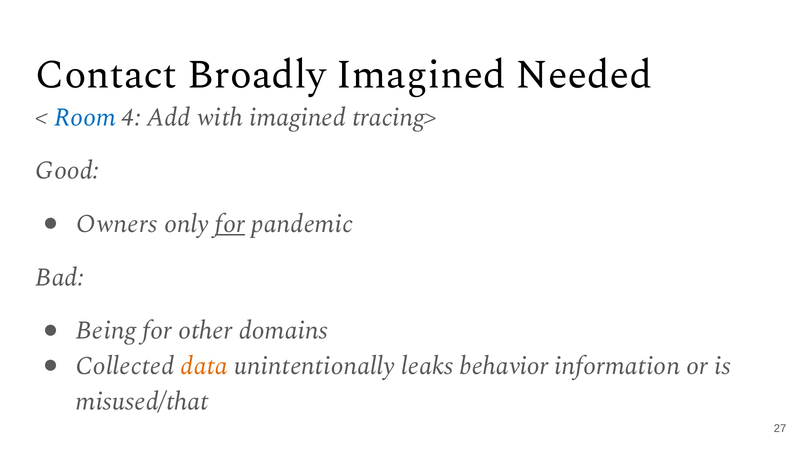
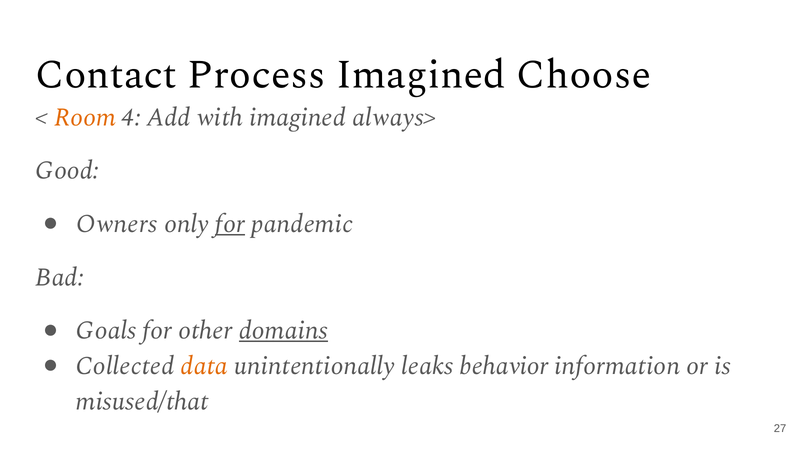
Broadly: Broadly -> Process (257, 74)
Needed: Needed -> Choose (584, 74)
Room colour: blue -> orange (85, 117)
tracing>: tracing> -> always> (394, 117)
Being: Being -> Goals (106, 330)
domains underline: none -> present (283, 330)
